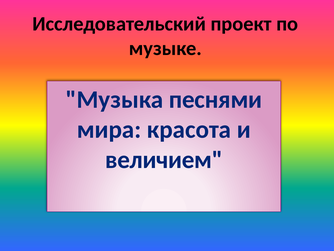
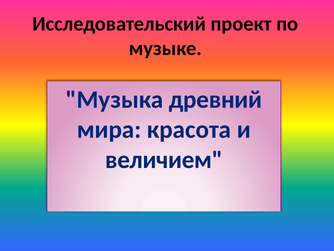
песнями: песнями -> древний (216, 99)
